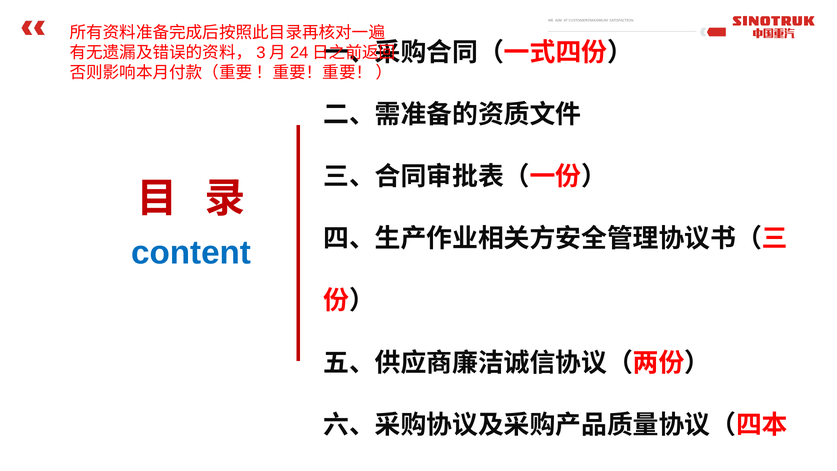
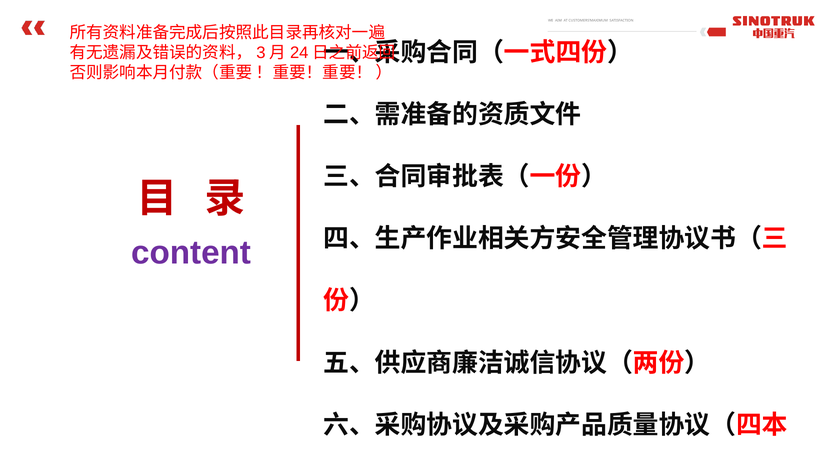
content colour: blue -> purple (191, 253)
